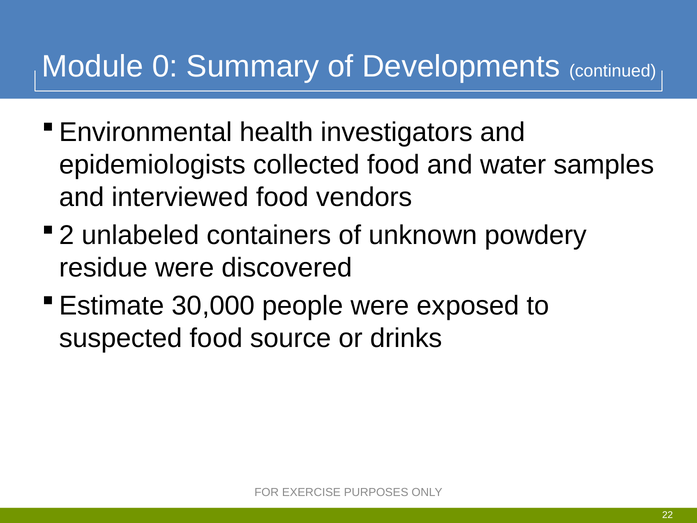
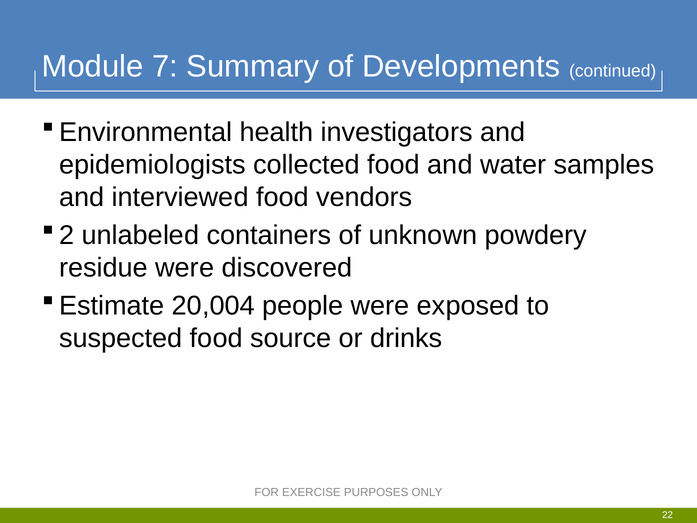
0: 0 -> 7 (165, 67)
30,000: 30,000 -> 20,004 (213, 306)
